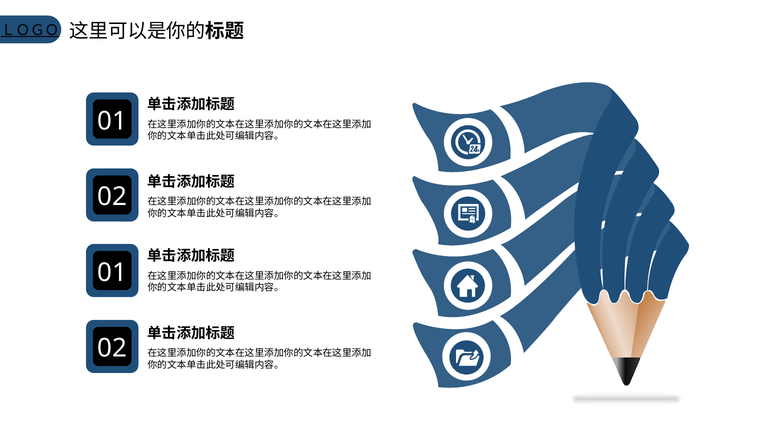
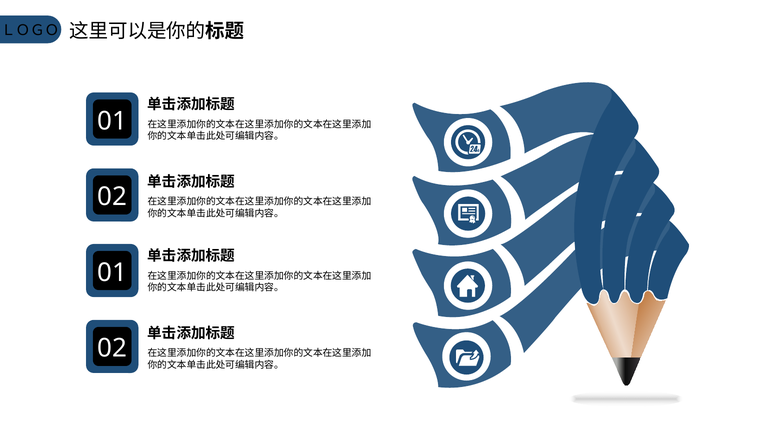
ＬＯＧＯ underline: present -> none (30, 30)
